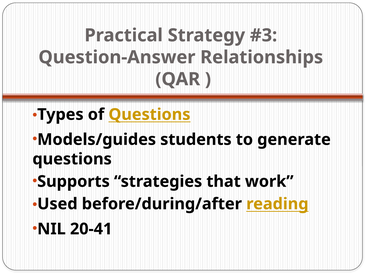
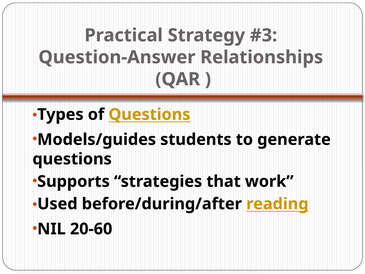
20-41: 20-41 -> 20-60 (91, 229)
